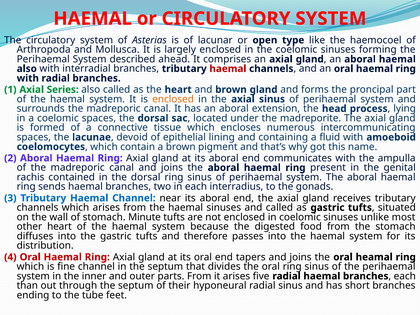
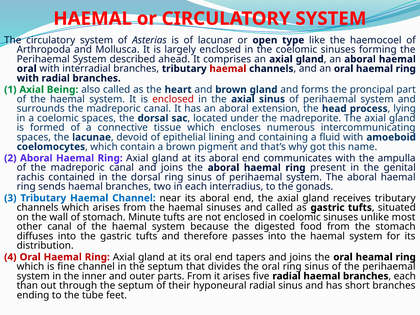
also: also -> oral (27, 69)
Series: Series -> Being (63, 90)
enclosed colour: orange -> red (173, 99)
other heart: heart -> canal (59, 227)
